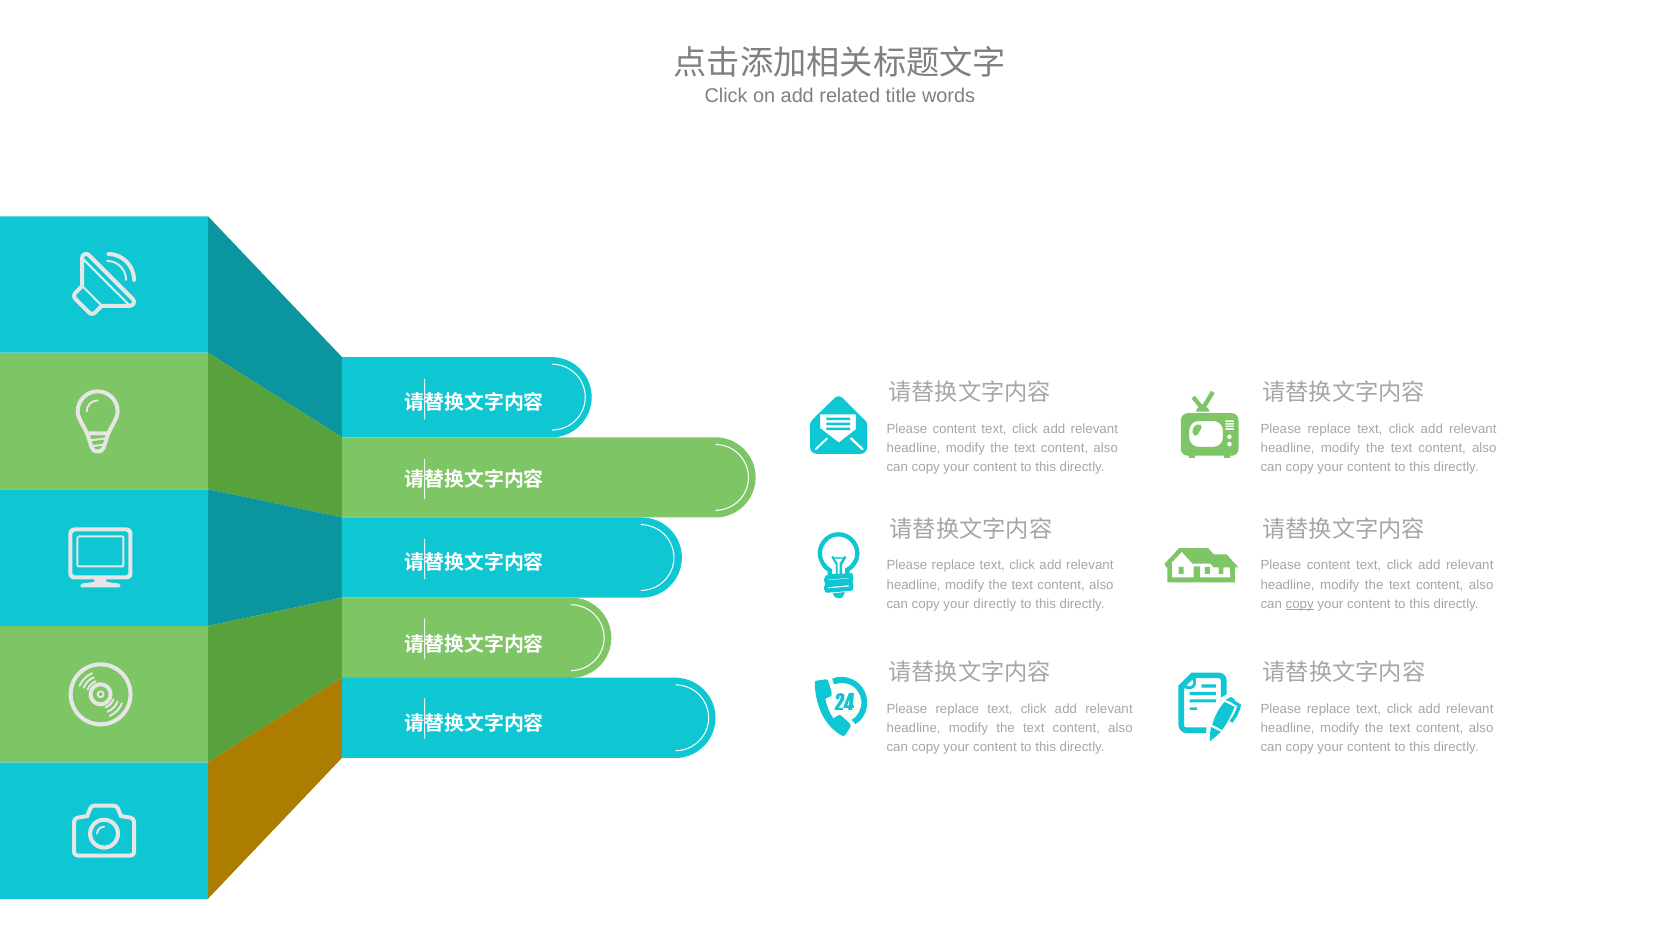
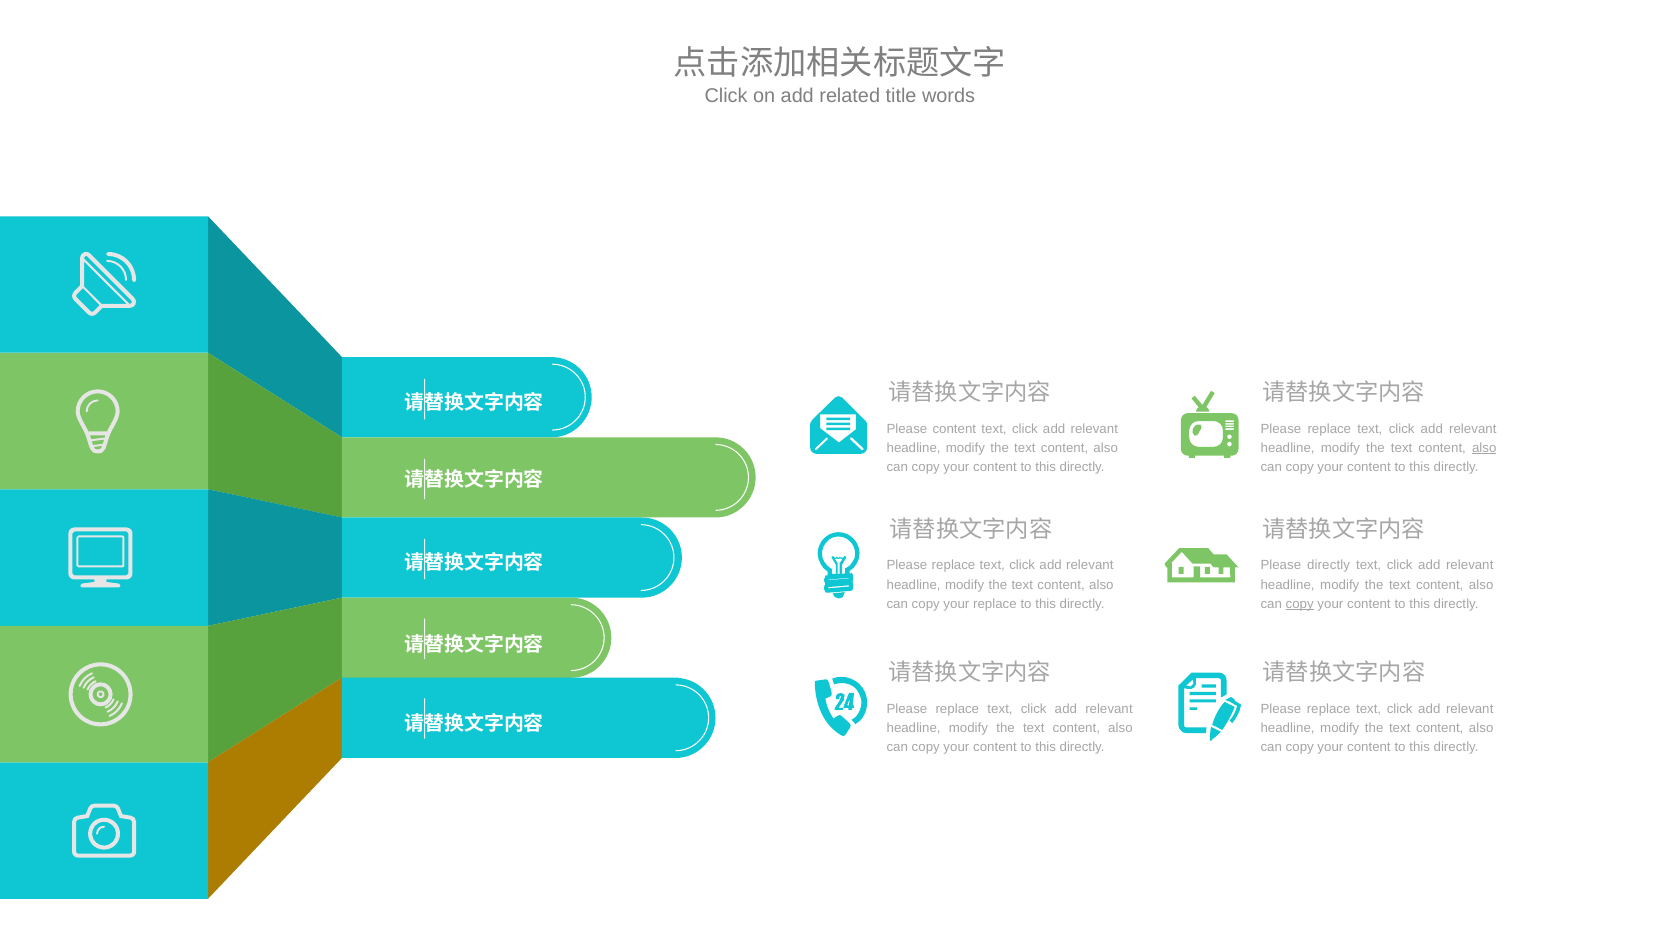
also underline: none -> present (1484, 448)
content: content -> directly (1329, 566)
your directly: directly -> replace (995, 604)
